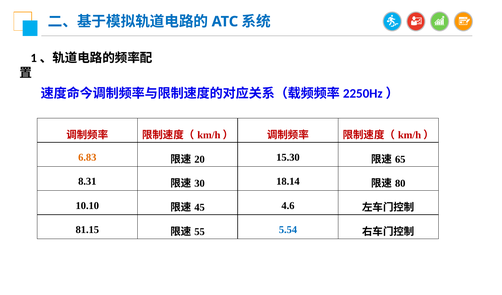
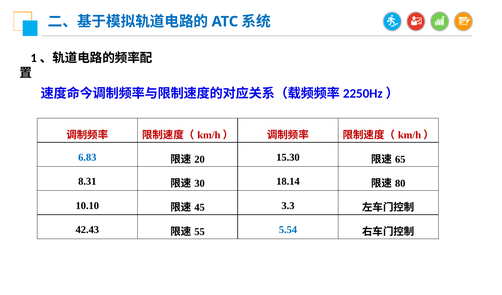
6.83 colour: orange -> blue (87, 158)
4.6: 4.6 -> 3.3 (288, 206)
81.15: 81.15 -> 42.43 (87, 230)
